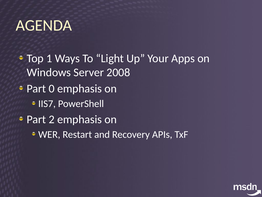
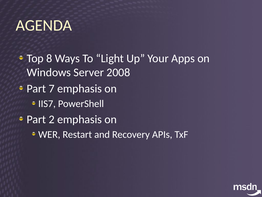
1: 1 -> 8 (49, 58)
0: 0 -> 7 (52, 89)
